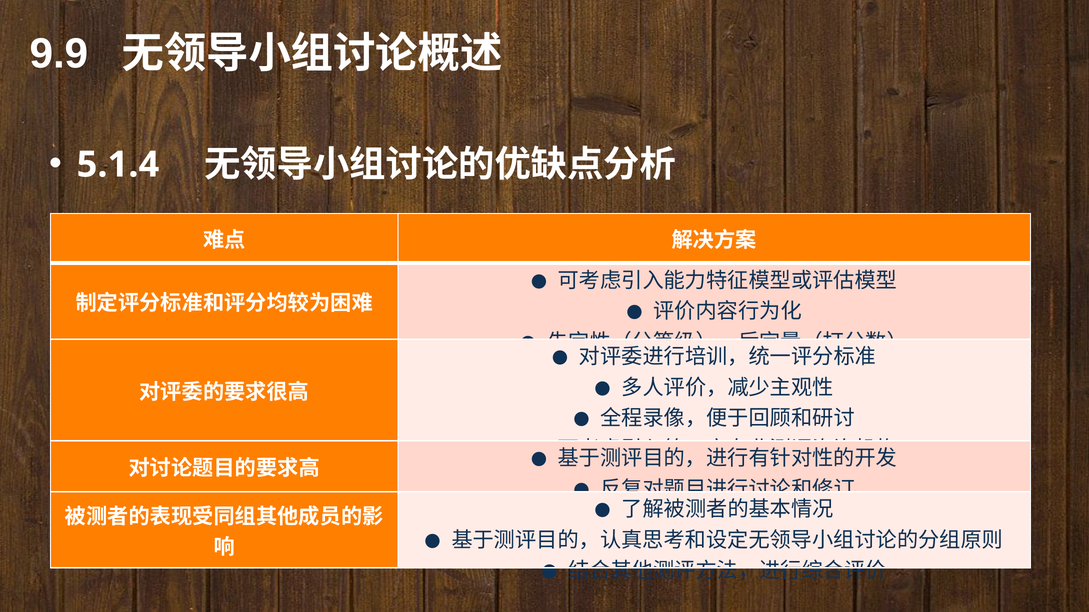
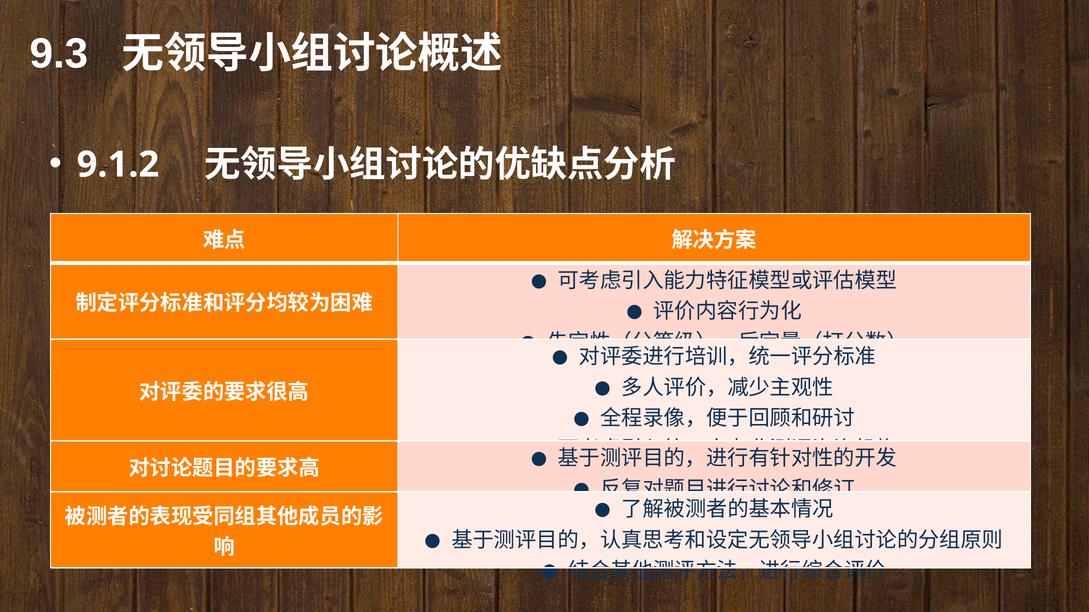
9.9: 9.9 -> 9.3 (59, 54)
5.1.4: 5.1.4 -> 9.1.2 (118, 165)
